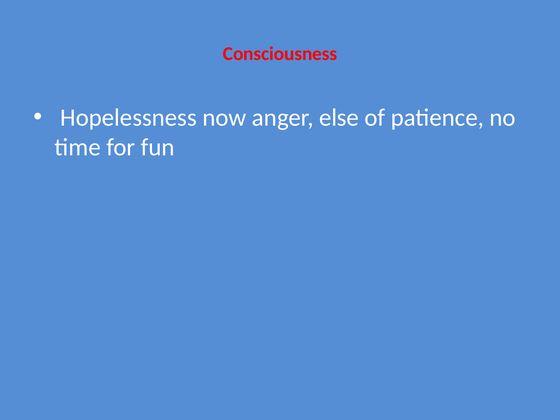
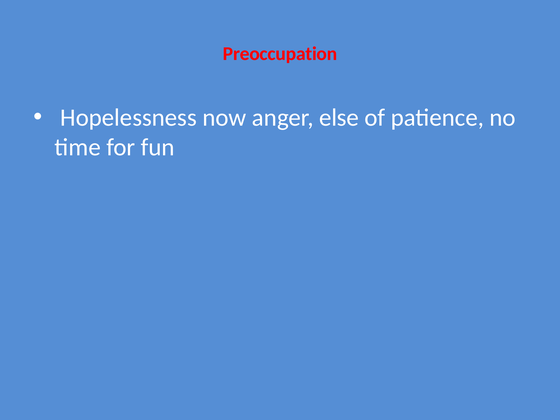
Consciousness: Consciousness -> Preoccupation (280, 54)
